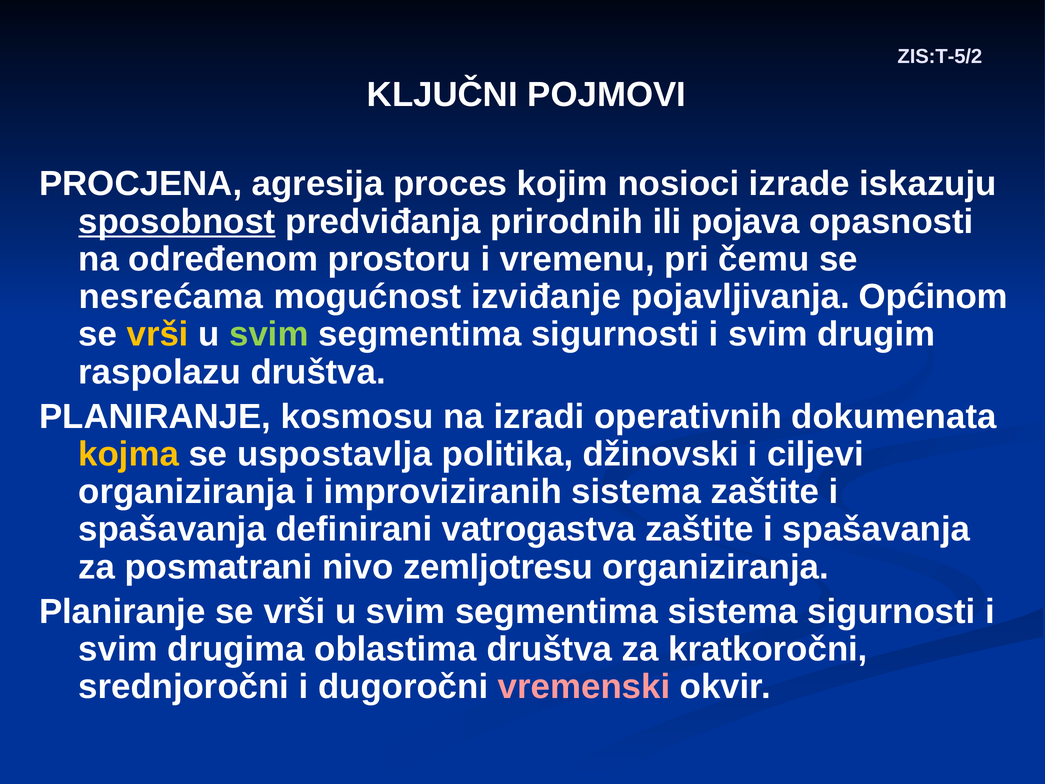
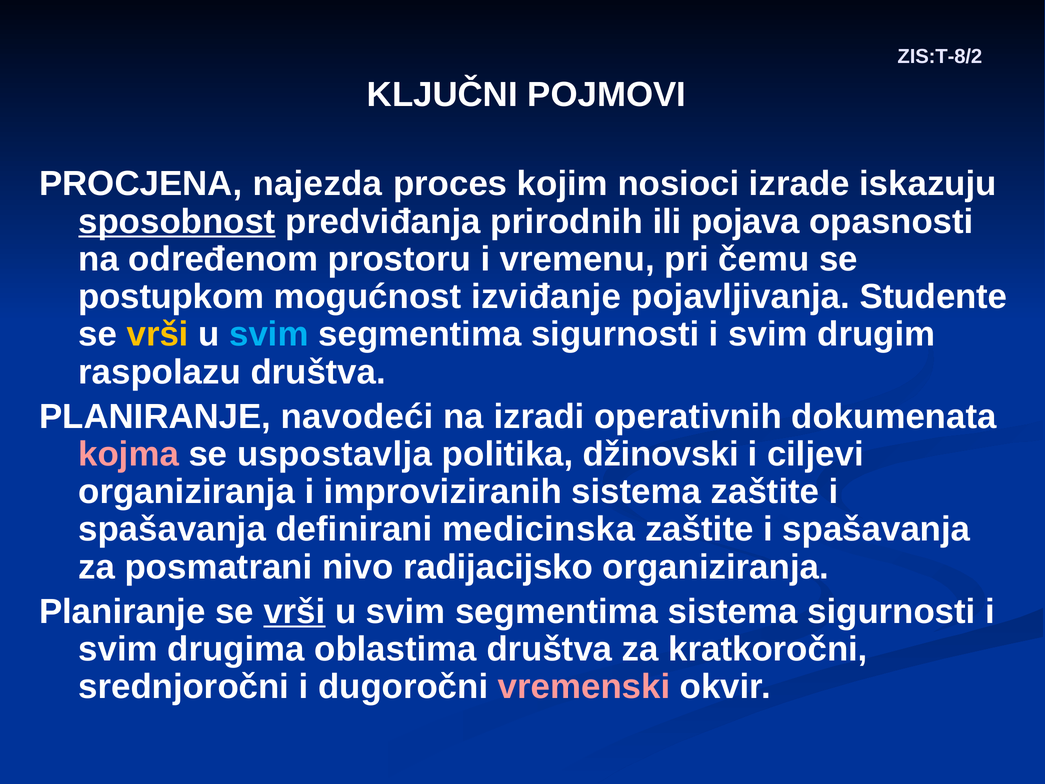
ZIS:T-5/2: ZIS:T-5/2 -> ZIS:T-8/2 (940, 57)
agresija: agresija -> najezda (317, 184)
nesrećama: nesrećama -> postupkom (171, 297)
Općinom: Općinom -> Studente (933, 297)
svim colour: light green -> light blue (269, 334)
kosmosu: kosmosu -> navodeći (357, 416)
kojma colour: yellow -> pink (129, 454)
vatrogastva: vatrogastva -> medicinska (539, 529)
zemljotresu: zemljotresu -> radijacijsko (498, 567)
vrši underline: none -> present (294, 611)
